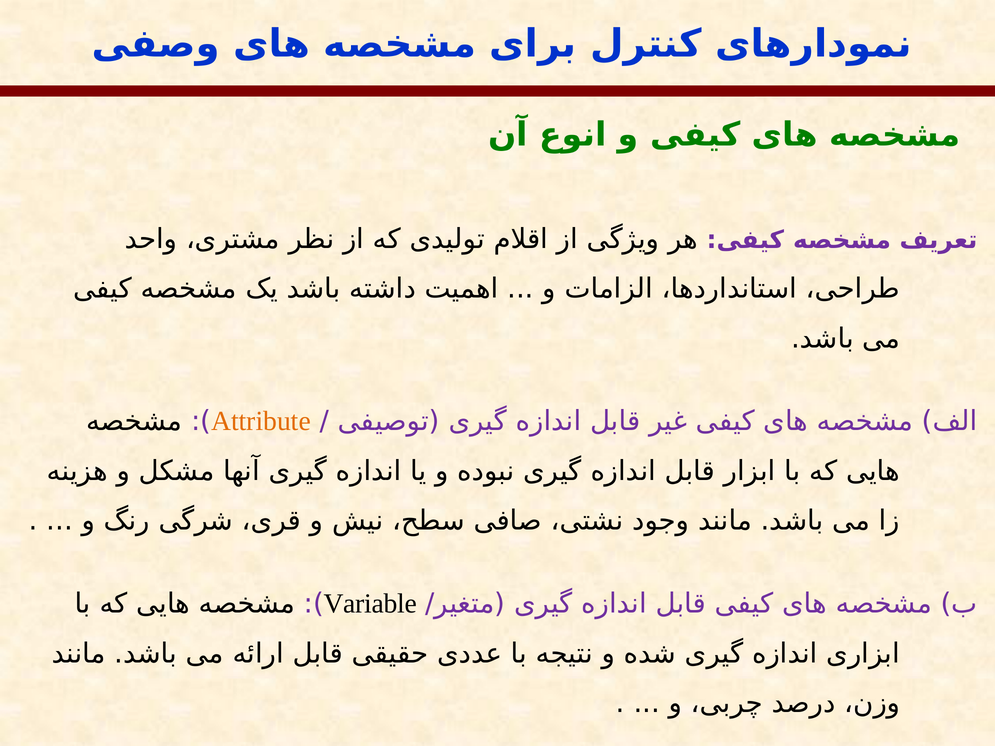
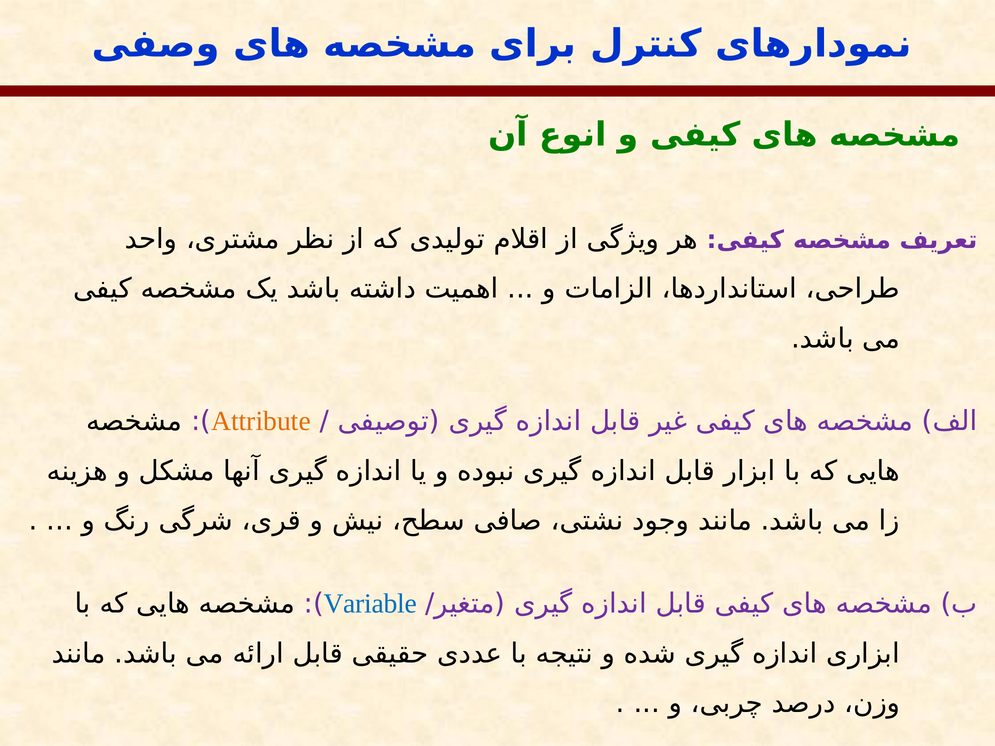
Variable colour: black -> blue (370, 604)
